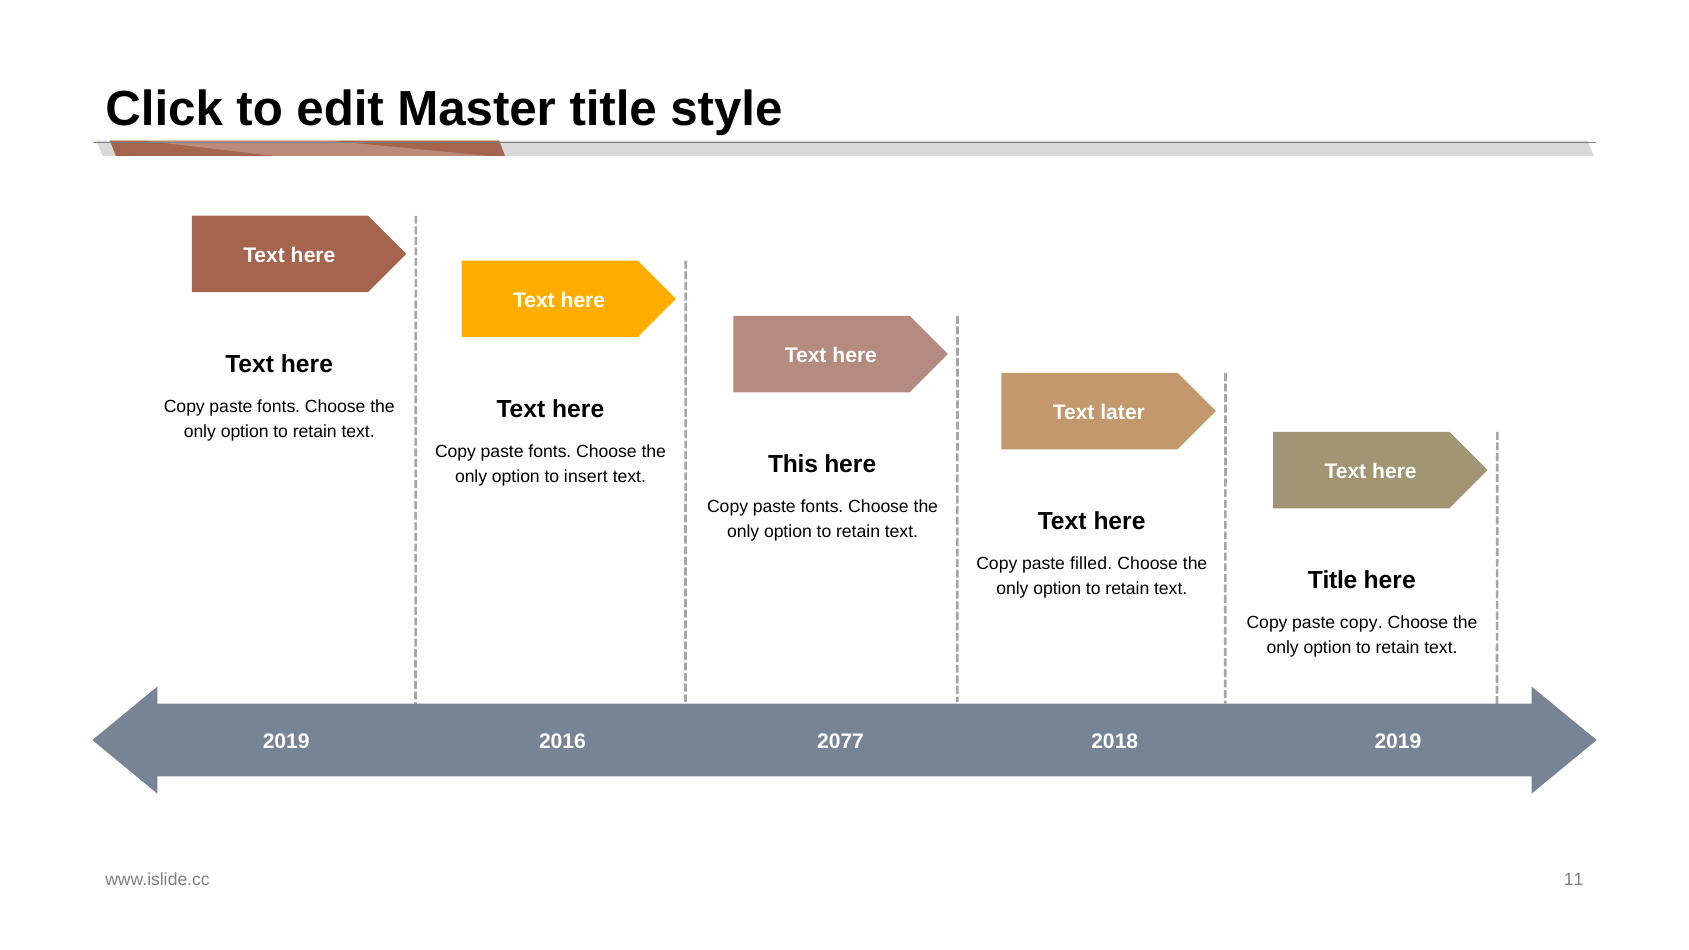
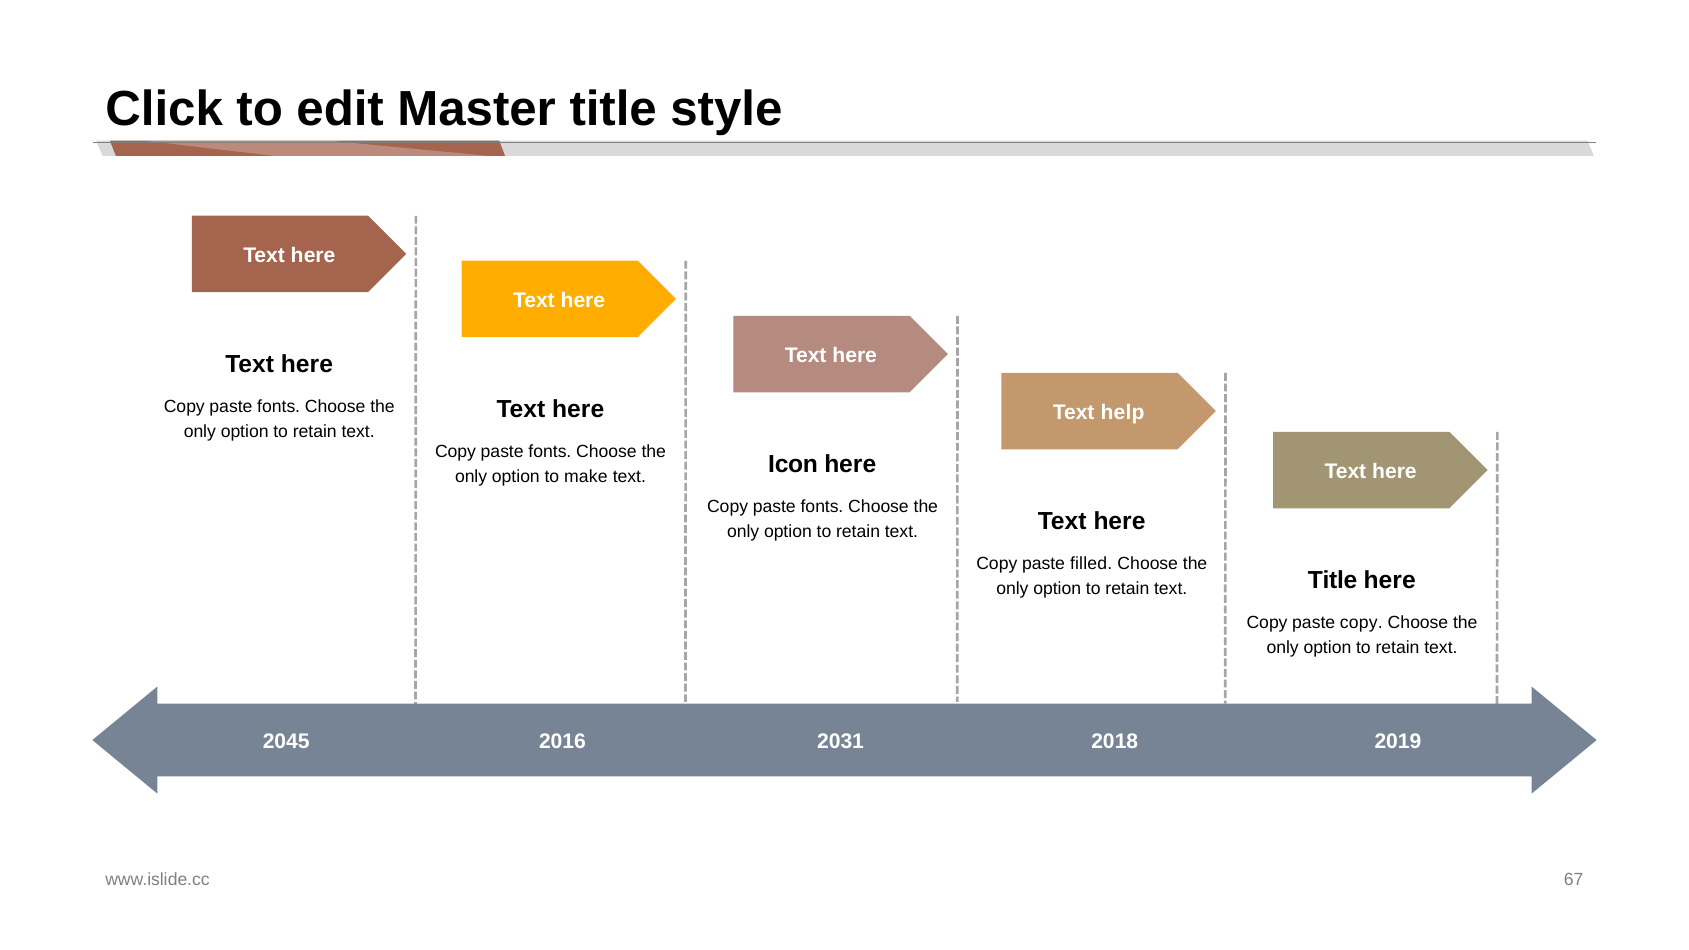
later: later -> help (1123, 413)
insert: insert -> make (586, 477)
This: This -> Icon (793, 465)
2019: 2019 -> 2045 (286, 742)
2077: 2077 -> 2031 (841, 742)
11: 11 -> 67 (1574, 880)
